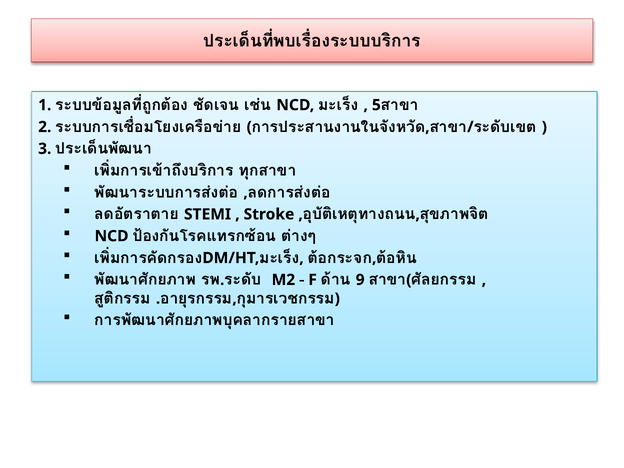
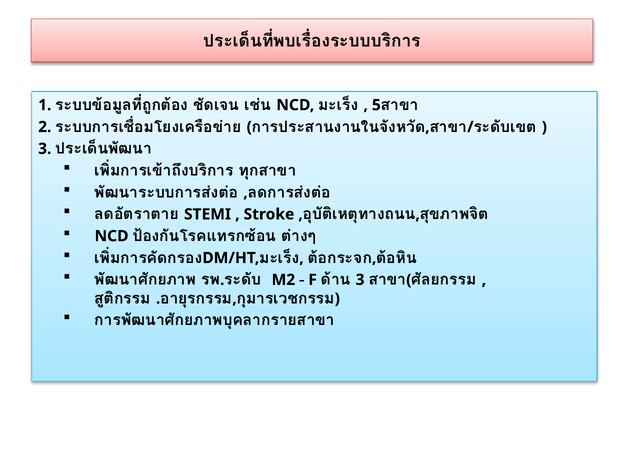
9: 9 -> 3 (360, 280)
